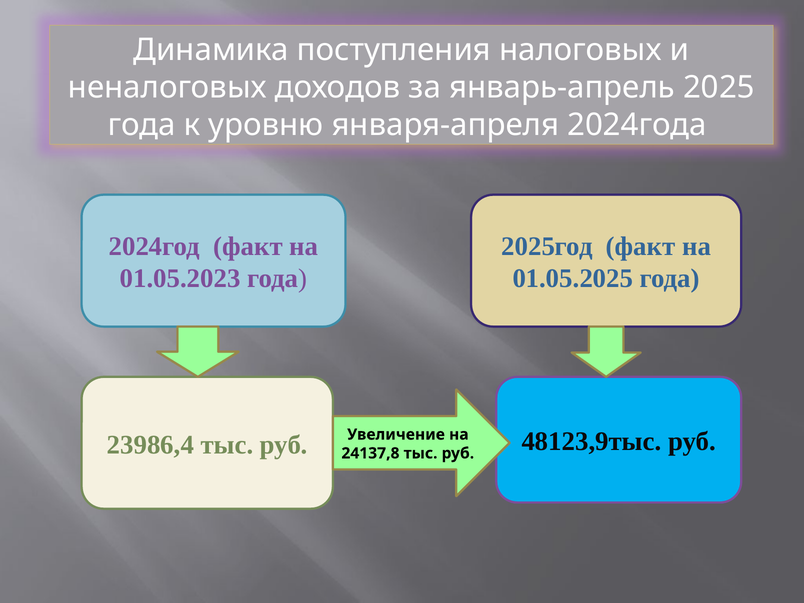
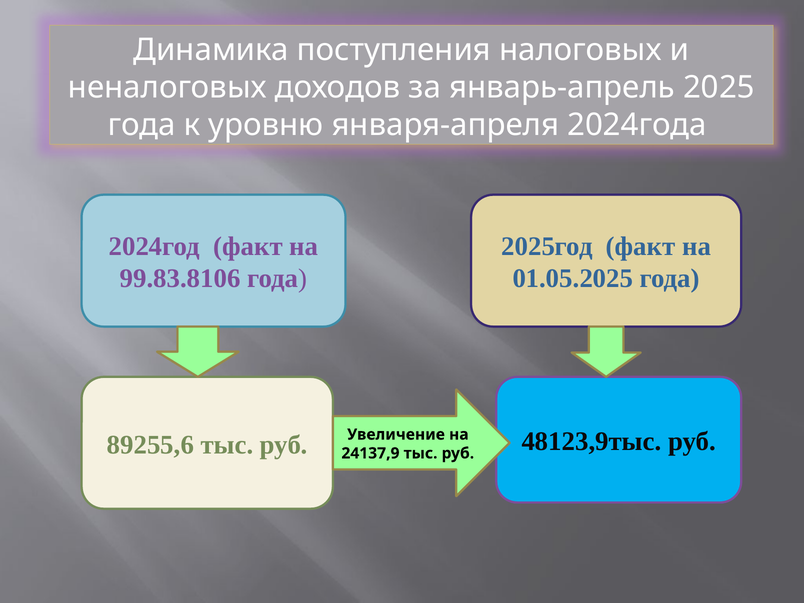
01.05.2023: 01.05.2023 -> 99.83.8106 (180, 279)
23986,4: 23986,4 -> 89255,6 (150, 445)
24137,8: 24137,8 -> 24137,9 (370, 453)
